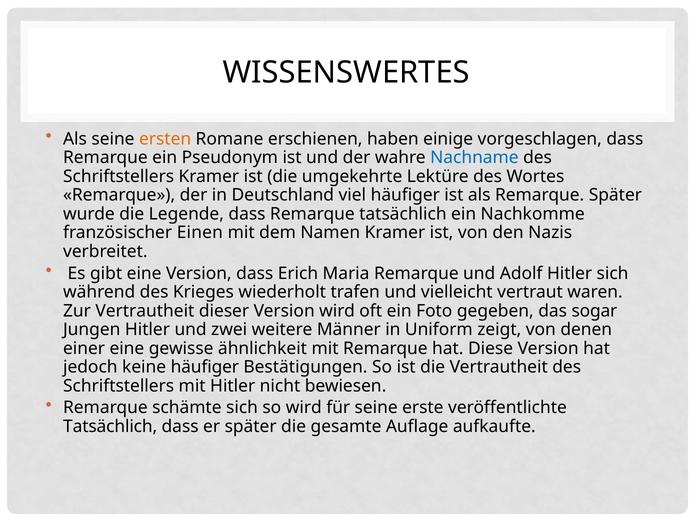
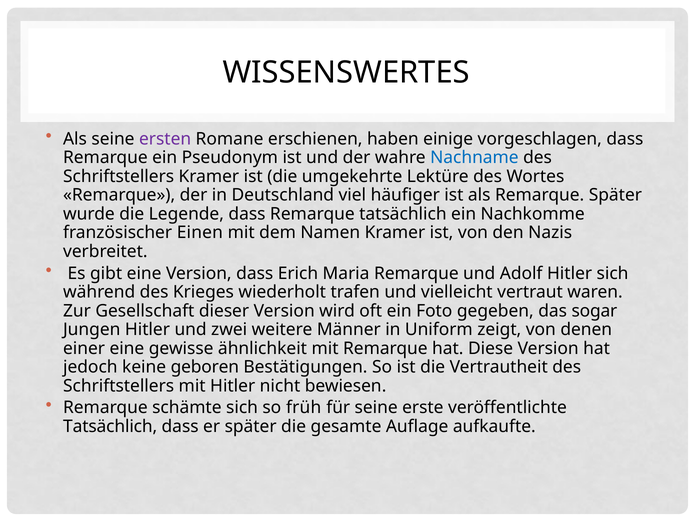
ersten colour: orange -> purple (165, 139)
Zur Vertrautheit: Vertrautheit -> Gesellschaft (145, 311)
keine häufiger: häufiger -> geboren (205, 367)
so wird: wird -> früh (304, 408)
